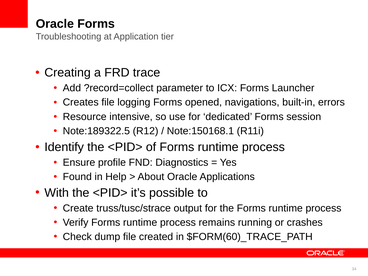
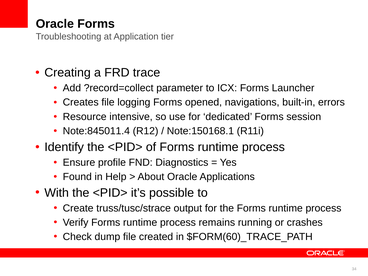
Note:189322.5: Note:189322.5 -> Note:845011.4 (96, 131)
